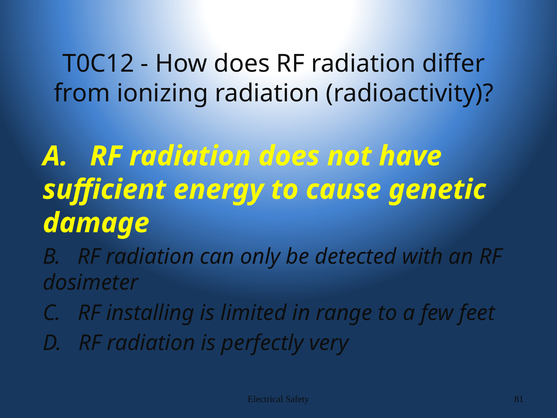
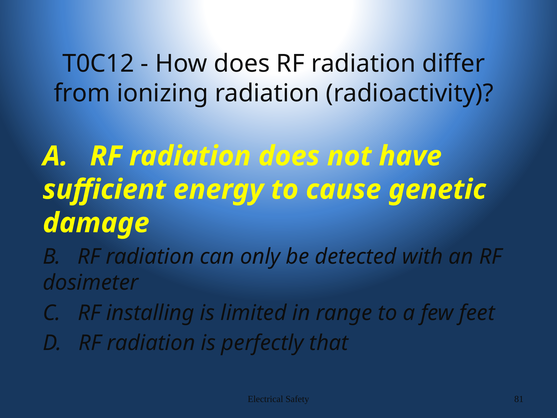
very: very -> that (329, 343)
